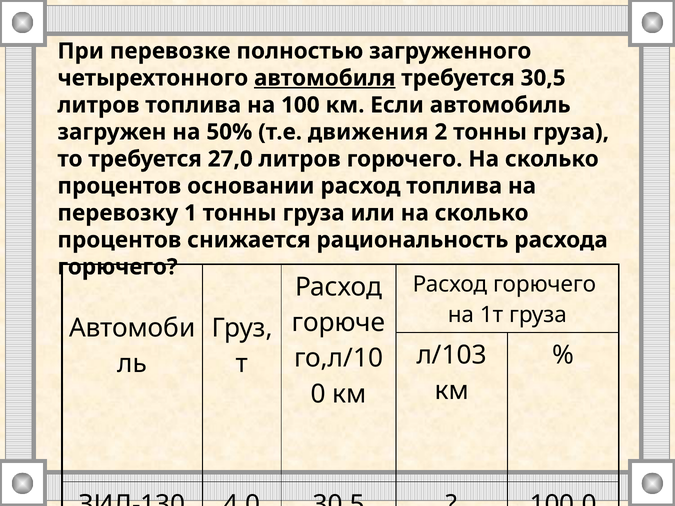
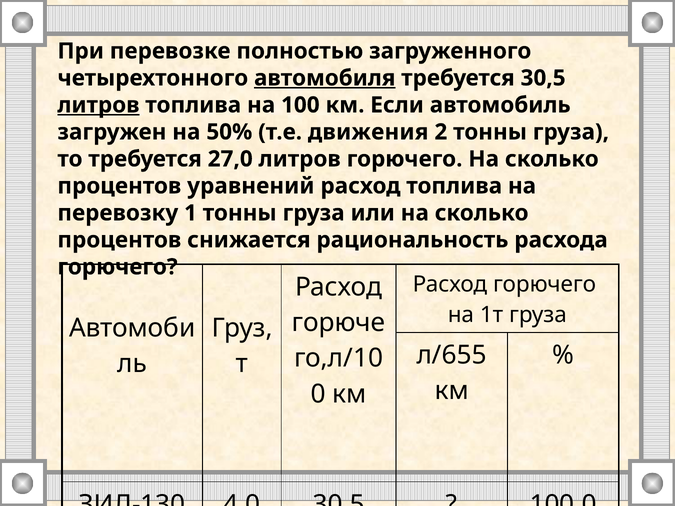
литров underline: none -> present (98, 105)
основании: основании -> уравнений (251, 186)
л/103: л/103 -> л/655 (452, 355)
